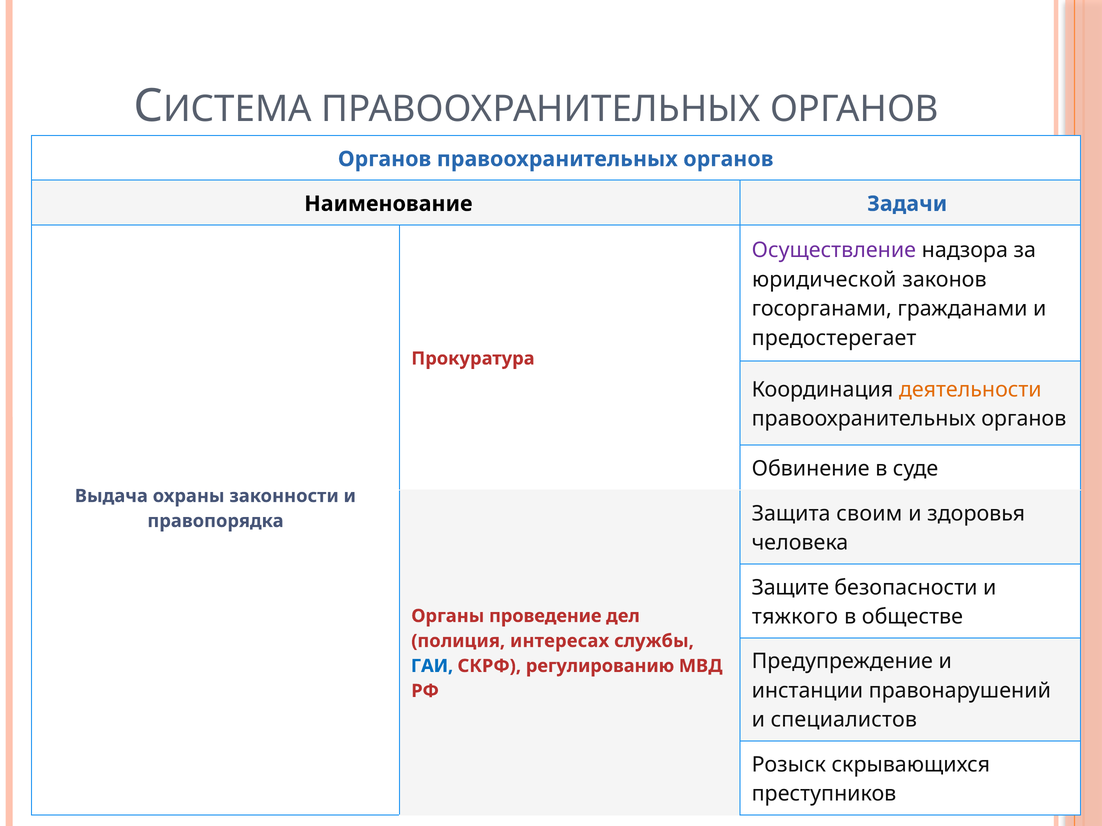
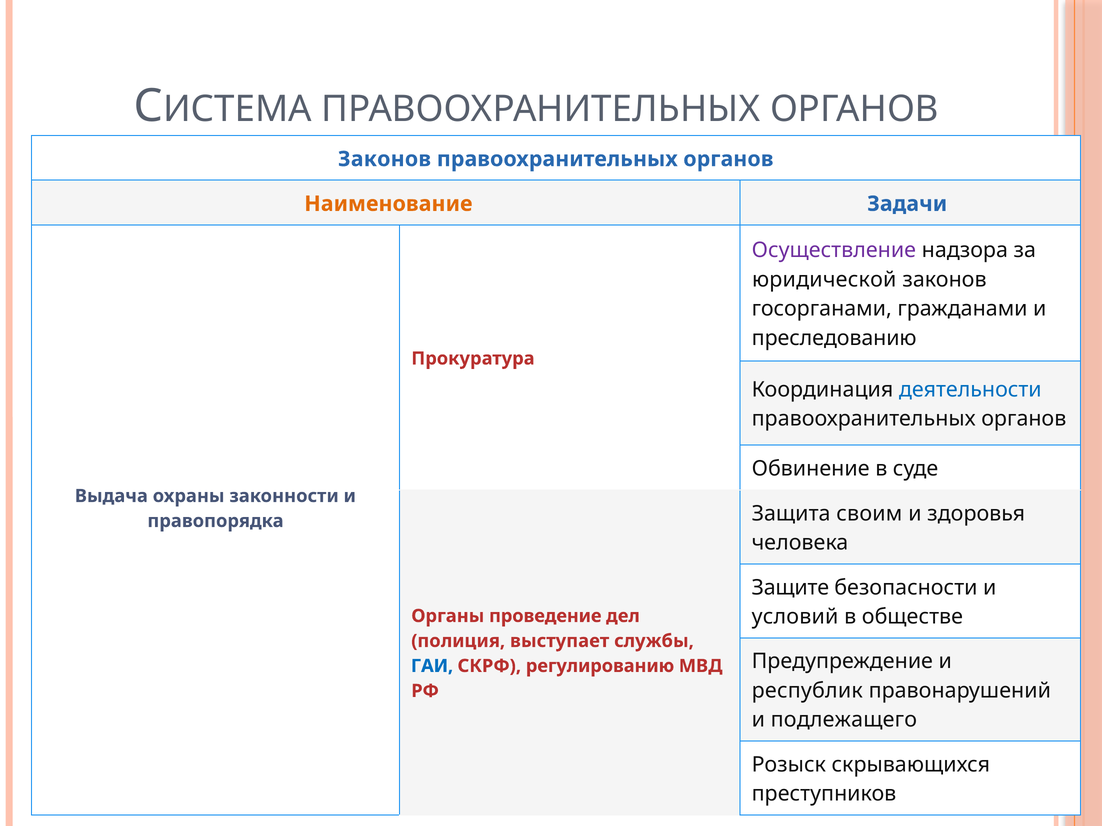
Органов: Органов -> Законов (385, 159)
Наименование colour: black -> orange (388, 204)
предостерегает: предостерегает -> преследованию (834, 338)
деятельности colour: orange -> blue (970, 390)
тяжкого: тяжкого -> условий (795, 617)
интересах: интересах -> выступает (560, 641)
инстанции: инстанции -> республик (807, 691)
специалистов: специалистов -> подлежащего (844, 720)
